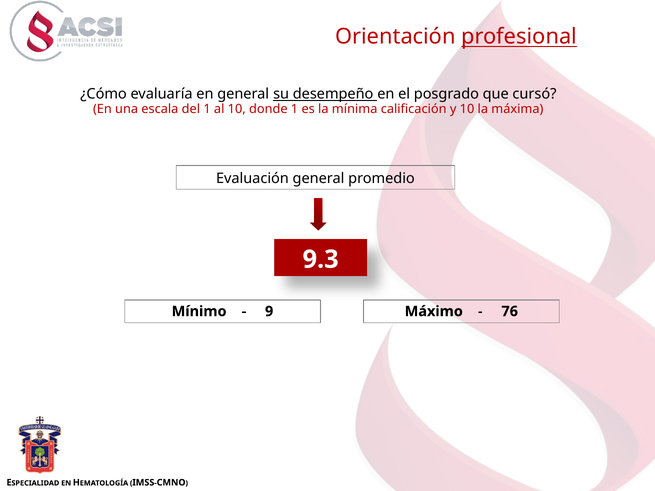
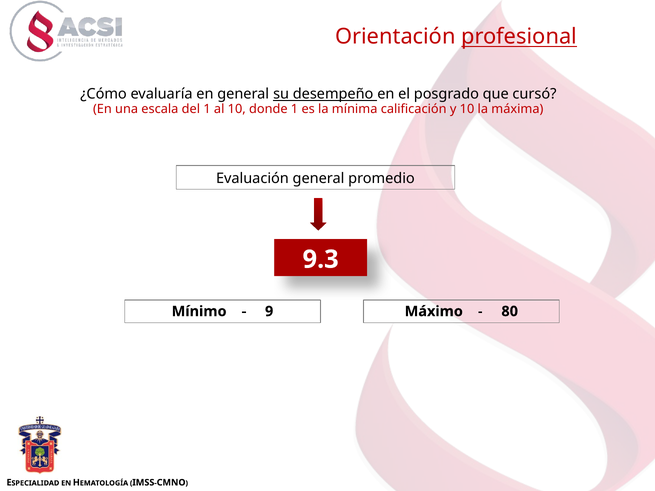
76: 76 -> 80 (510, 312)
